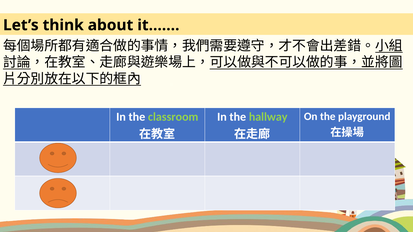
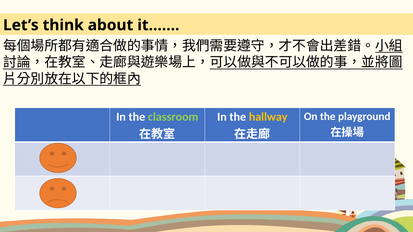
hallway colour: light green -> yellow (268, 117)
